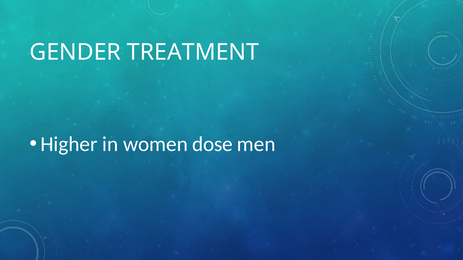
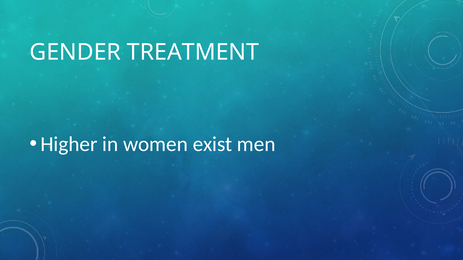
dose: dose -> exist (212, 144)
